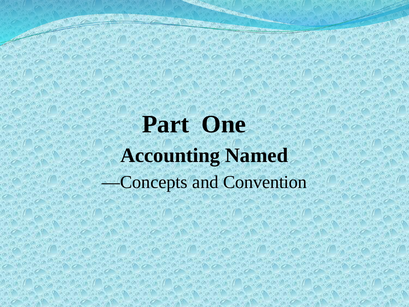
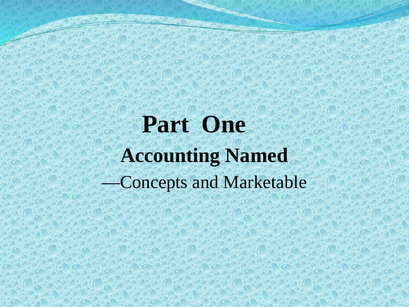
Convention: Convention -> Marketable (265, 182)
